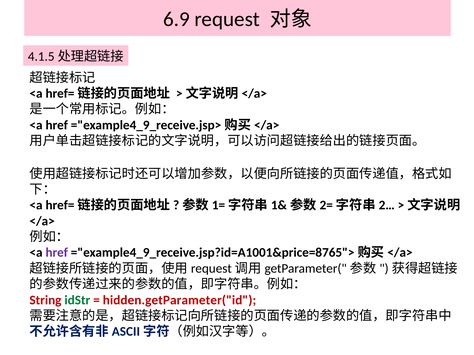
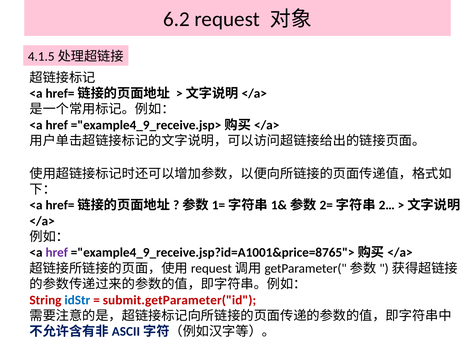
6.9: 6.9 -> 6.2 (176, 19)
idStr colour: green -> blue (77, 300)
hidden.getParameter("id: hidden.getParameter("id -> submit.getParameter("id (179, 300)
